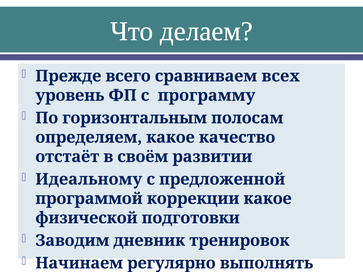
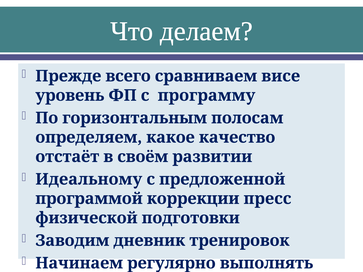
всех: всех -> висе (281, 76)
коррекции какое: какое -> пресс (267, 199)
